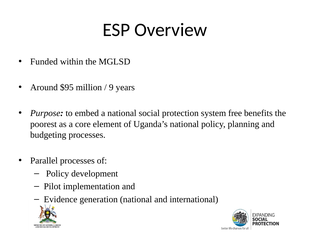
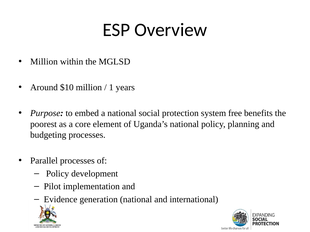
Funded: Funded -> Million (44, 62)
$95: $95 -> $10 (67, 88)
9: 9 -> 1 (111, 88)
